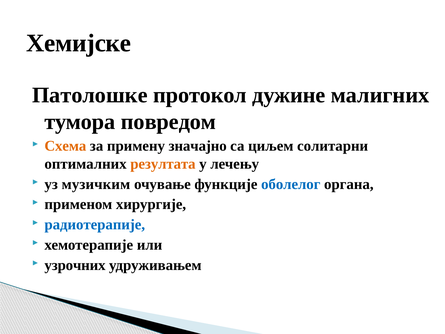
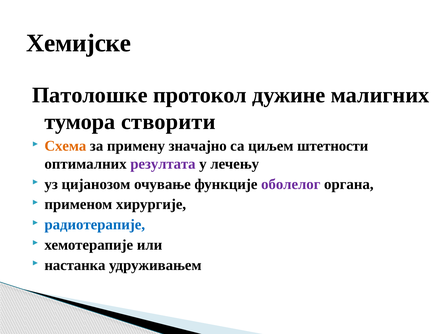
повредом: повредом -> створити (168, 122)
солитарни: солитарни -> штетности (333, 146)
резултата colour: orange -> purple (163, 164)
музичким: музичким -> цијанозом (96, 184)
оболелог colour: blue -> purple (291, 184)
узрочних: узрочних -> настанка (75, 265)
